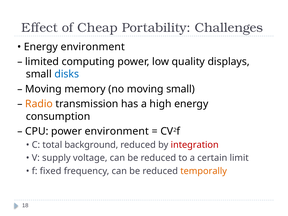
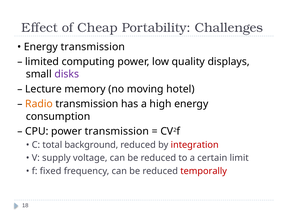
Energy environment: environment -> transmission (93, 47)
disks colour: blue -> purple (67, 74)
Moving: Moving -> Lecture (43, 89)
moving small: small -> hotel (180, 89)
power environment: environment -> transmission (117, 131)
temporally colour: orange -> red (204, 171)
